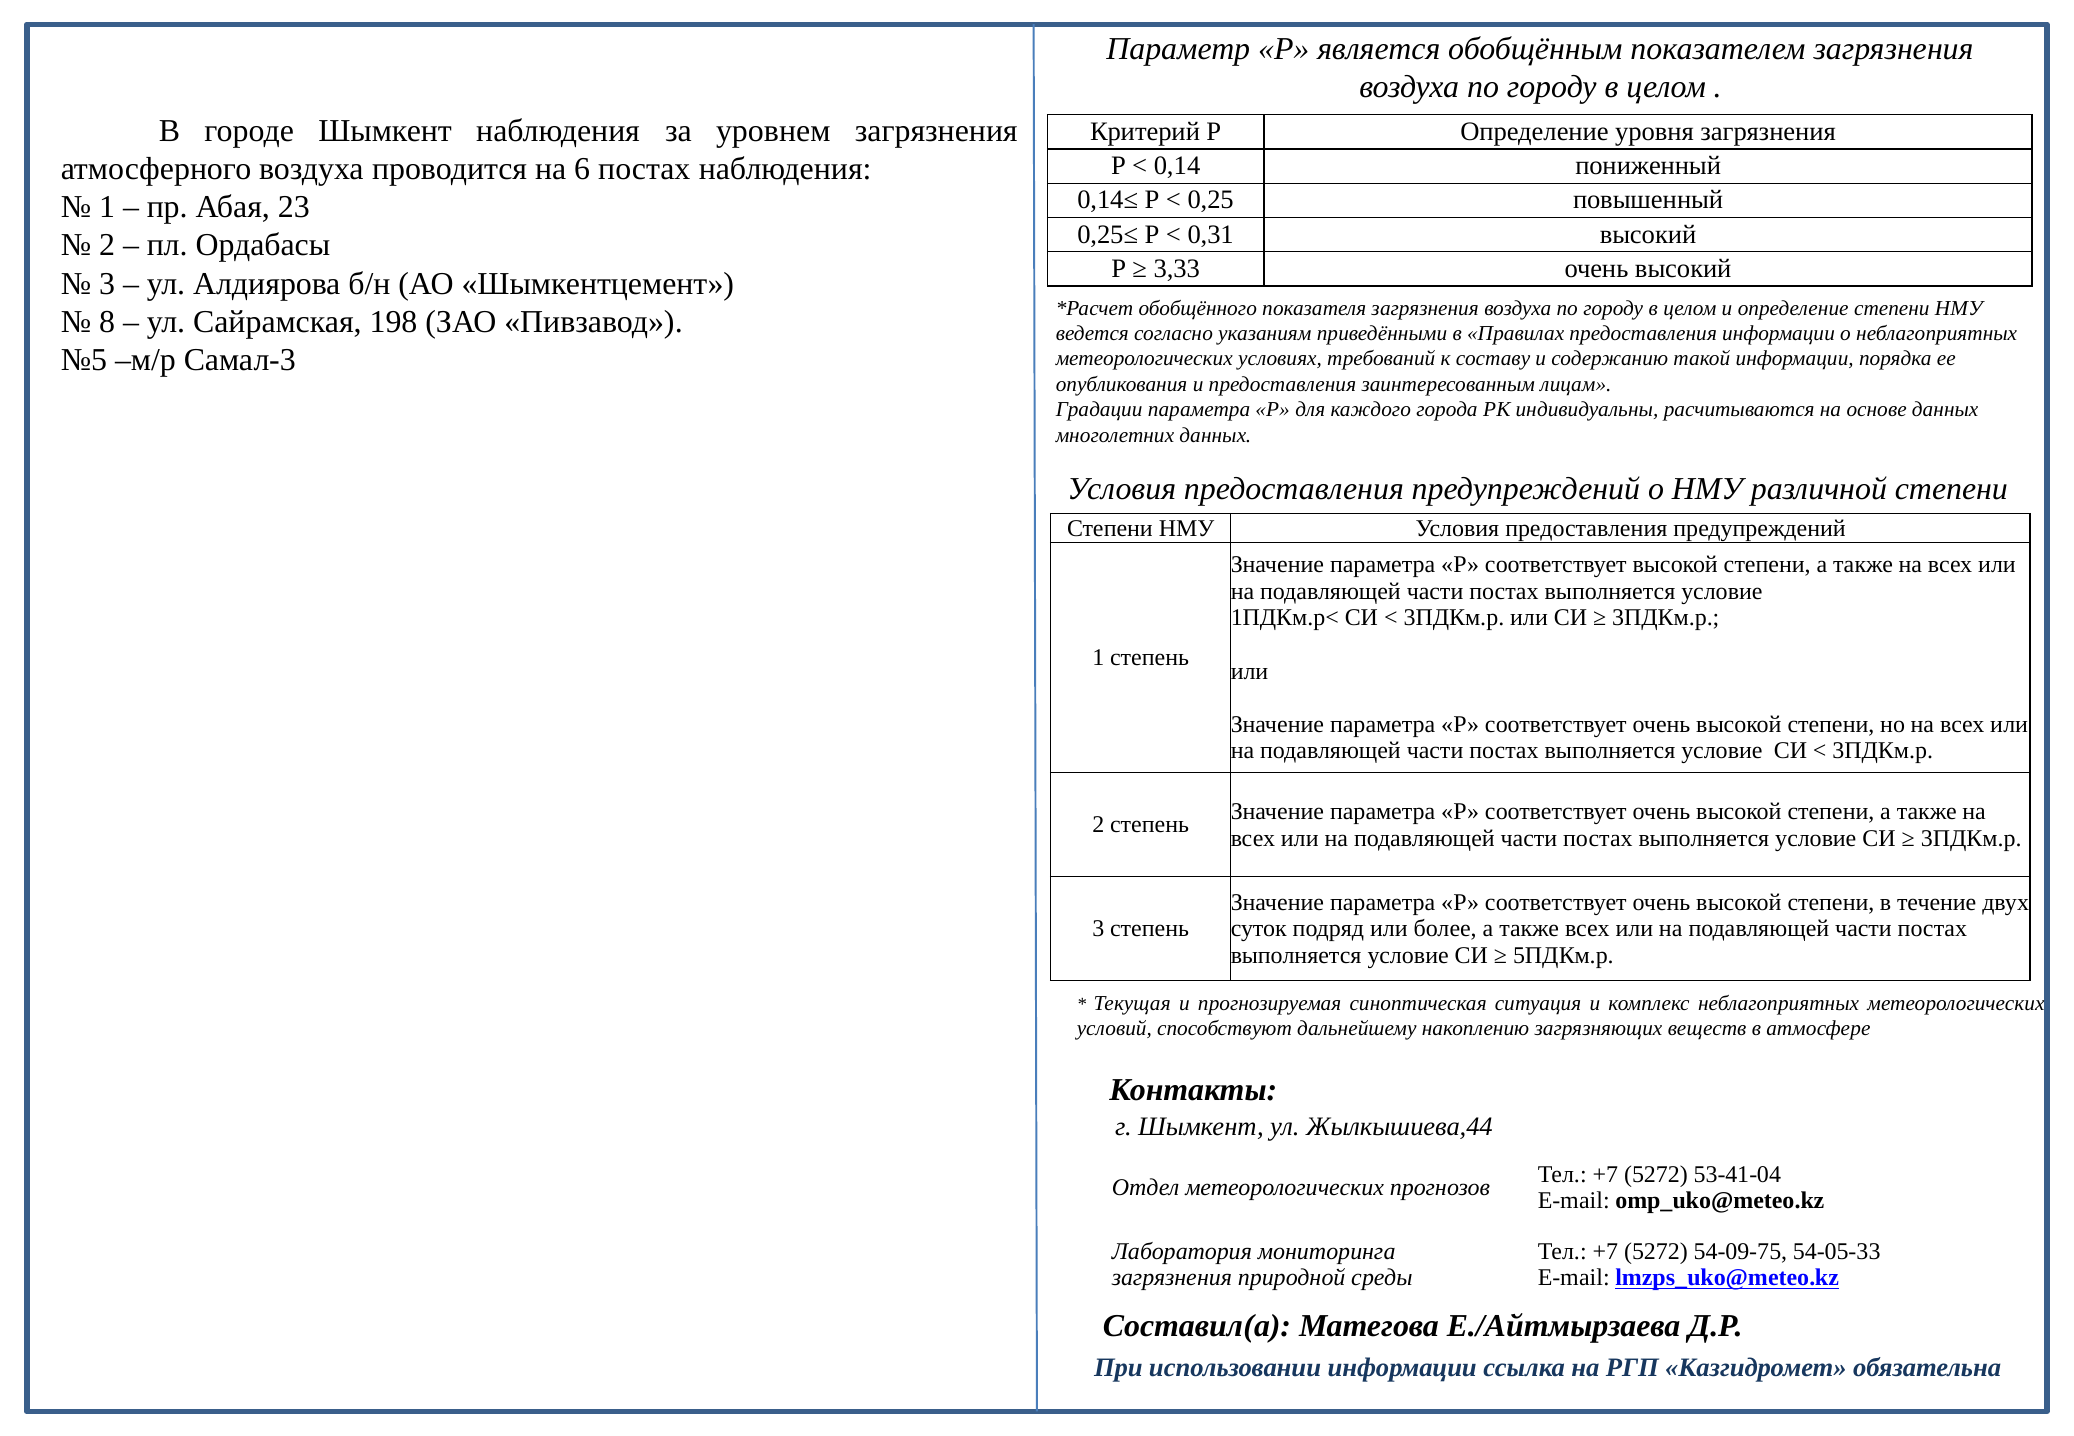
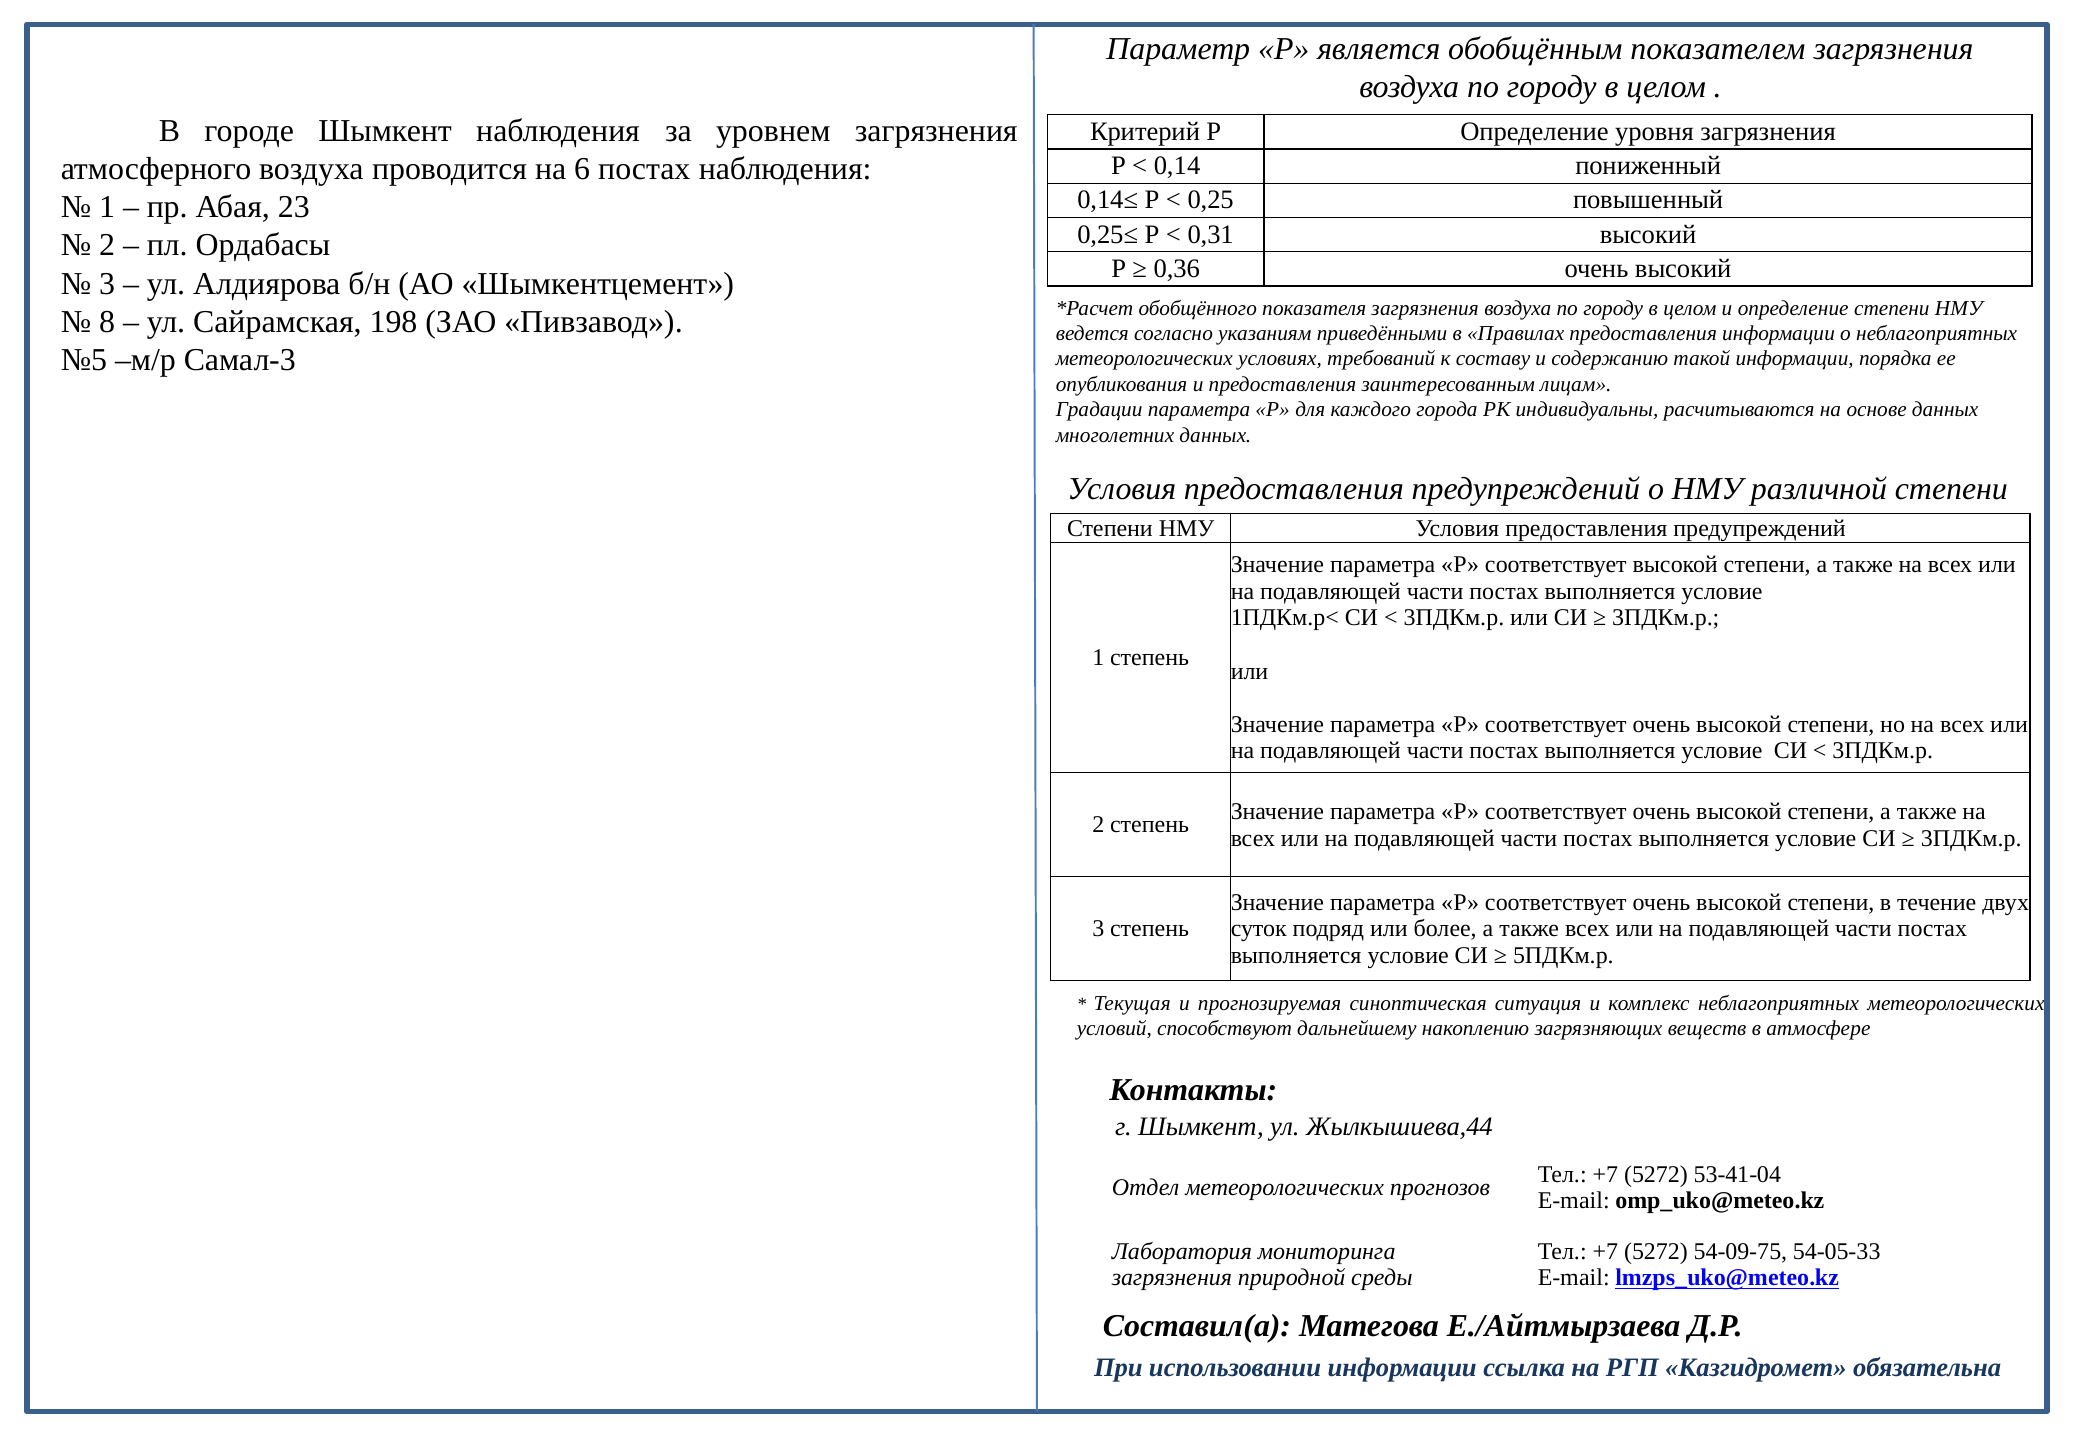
3,33: 3,33 -> 0,36 (1177, 269)
